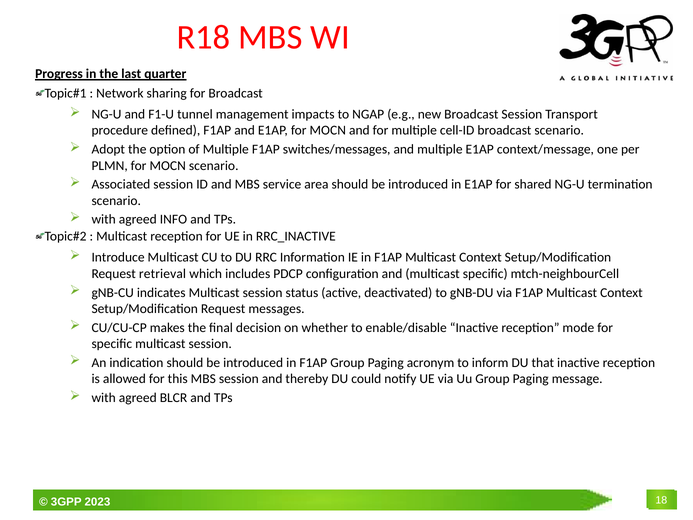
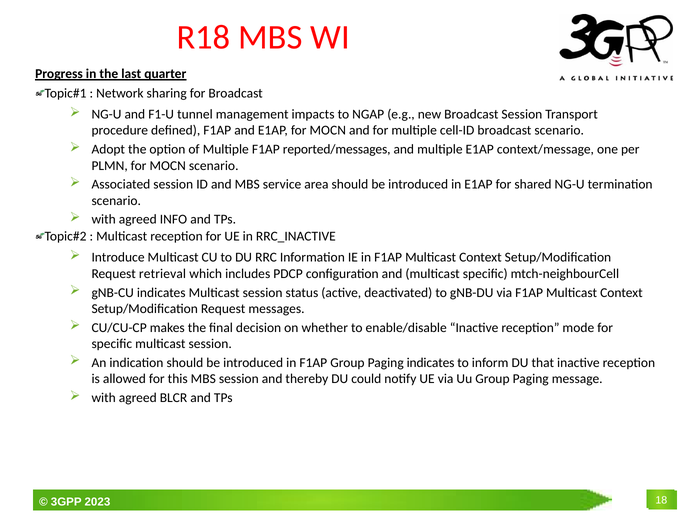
switches/messages: switches/messages -> reported/messages (337, 149)
Paging acronym: acronym -> indicates (431, 363)
